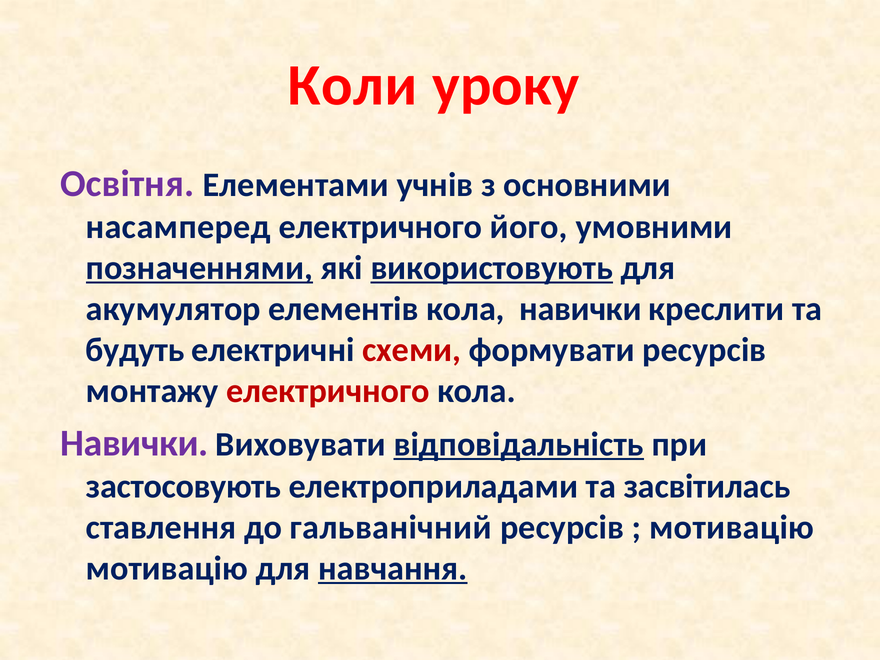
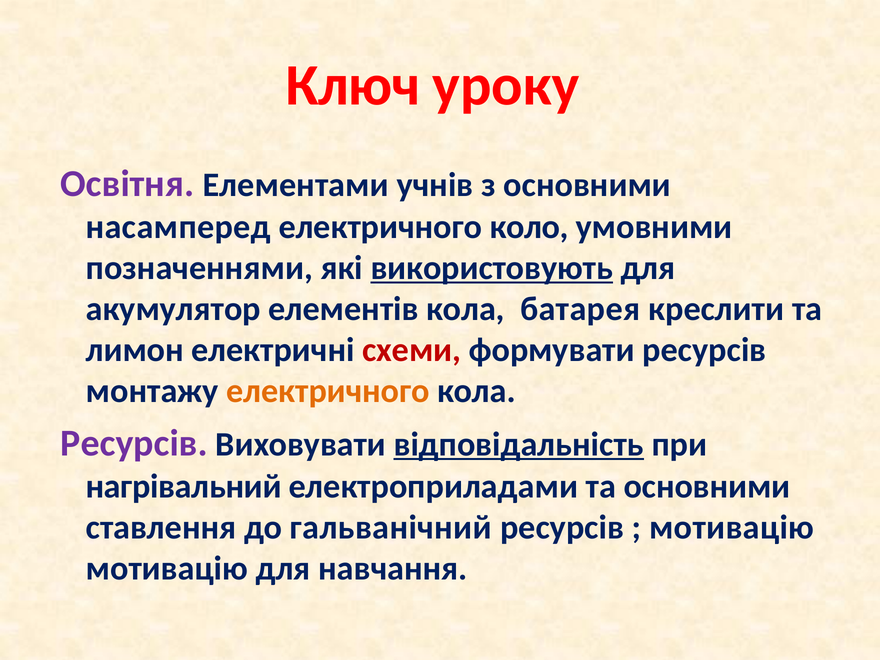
Коли: Коли -> Ключ (353, 86)
його: його -> коло (529, 227)
позначеннями underline: present -> none (199, 268)
елементів кола навички: навички -> батарея (580, 309)
будуть: будуть -> лимон (135, 350)
електричного colour: red -> orange (328, 391)
Навички: Навички -> Ресурсів (134, 443)
застосовують: застосовують -> нагрівальний (184, 486)
та засвітилась: засвітилась -> основними (707, 486)
навчання underline: present -> none (393, 568)
